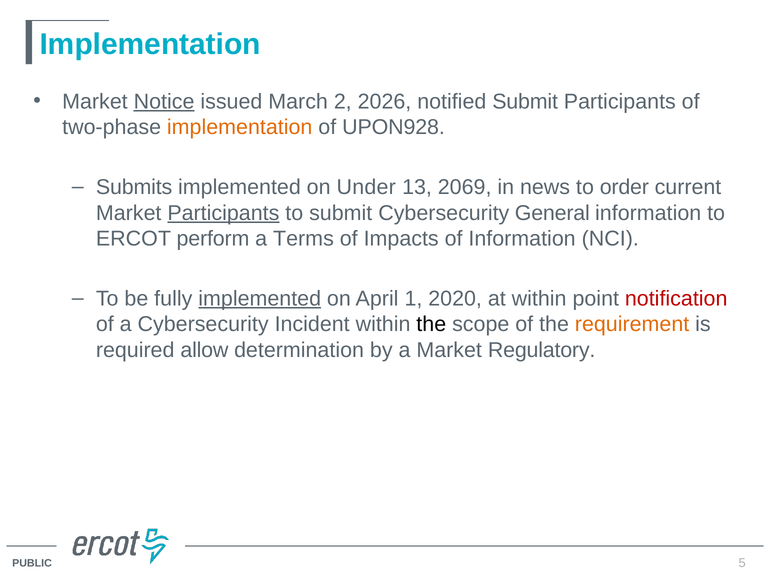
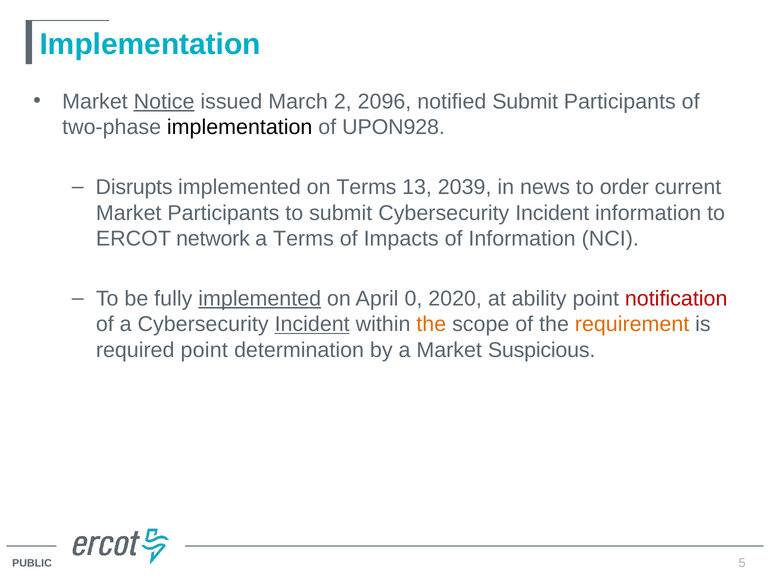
2026: 2026 -> 2096 (384, 102)
implementation colour: orange -> black (240, 127)
Submits: Submits -> Disrupts (134, 187)
on Under: Under -> Terms (366, 187)
2069: 2069 -> 2039 (465, 187)
Participants underline: present -> none (223, 213)
submit Cybersecurity General: General -> Incident (552, 213)
perform: perform -> network (213, 239)
1: 1 -> 0 (413, 299)
at within: within -> ability (539, 299)
Incident underline: none -> present (312, 324)
the colour: black -> orange (431, 324)
required allow: allow -> point (204, 350)
Regulatory: Regulatory -> Suspicious (542, 350)
